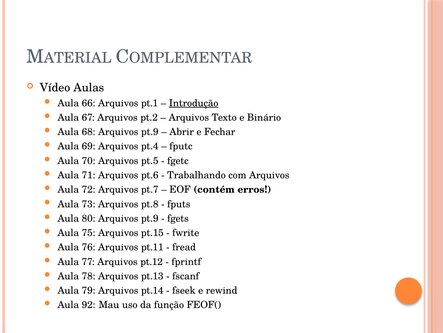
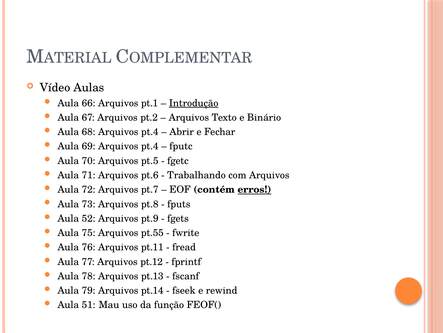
68 Arquivos pt.9: pt.9 -> pt.4 (150, 132)
erros underline: none -> present (254, 189)
80: 80 -> 52 (89, 218)
pt.15: pt.15 -> pt.55 (152, 232)
92: 92 -> 51 (89, 304)
